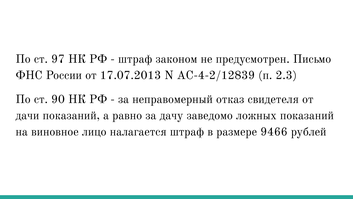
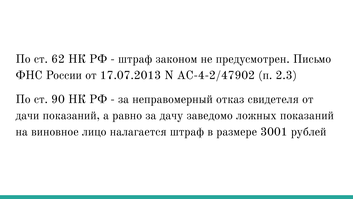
97: 97 -> 62 (58, 59)
АС-4-2/12839: АС-4-2/12839 -> АС-4-2/47902 (216, 75)
9466: 9466 -> 3001 (274, 132)
